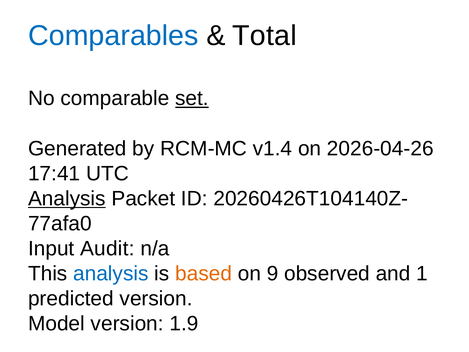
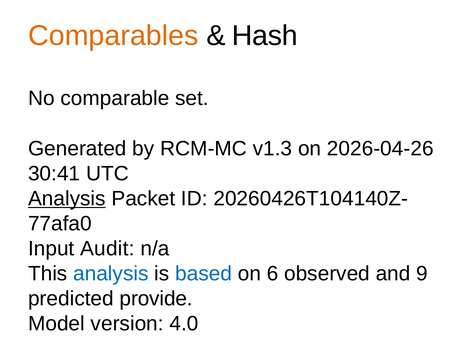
Comparables colour: blue -> orange (113, 36)
Total: Total -> Hash (265, 36)
set underline: present -> none (192, 98)
v1.4: v1.4 -> v1.3 (273, 148)
17:41: 17:41 -> 30:41 (54, 173)
based colour: orange -> blue (204, 273)
9: 9 -> 6 (273, 273)
1: 1 -> 9 (422, 273)
predicted version: version -> provide (156, 299)
1.9: 1.9 -> 4.0 (184, 324)
